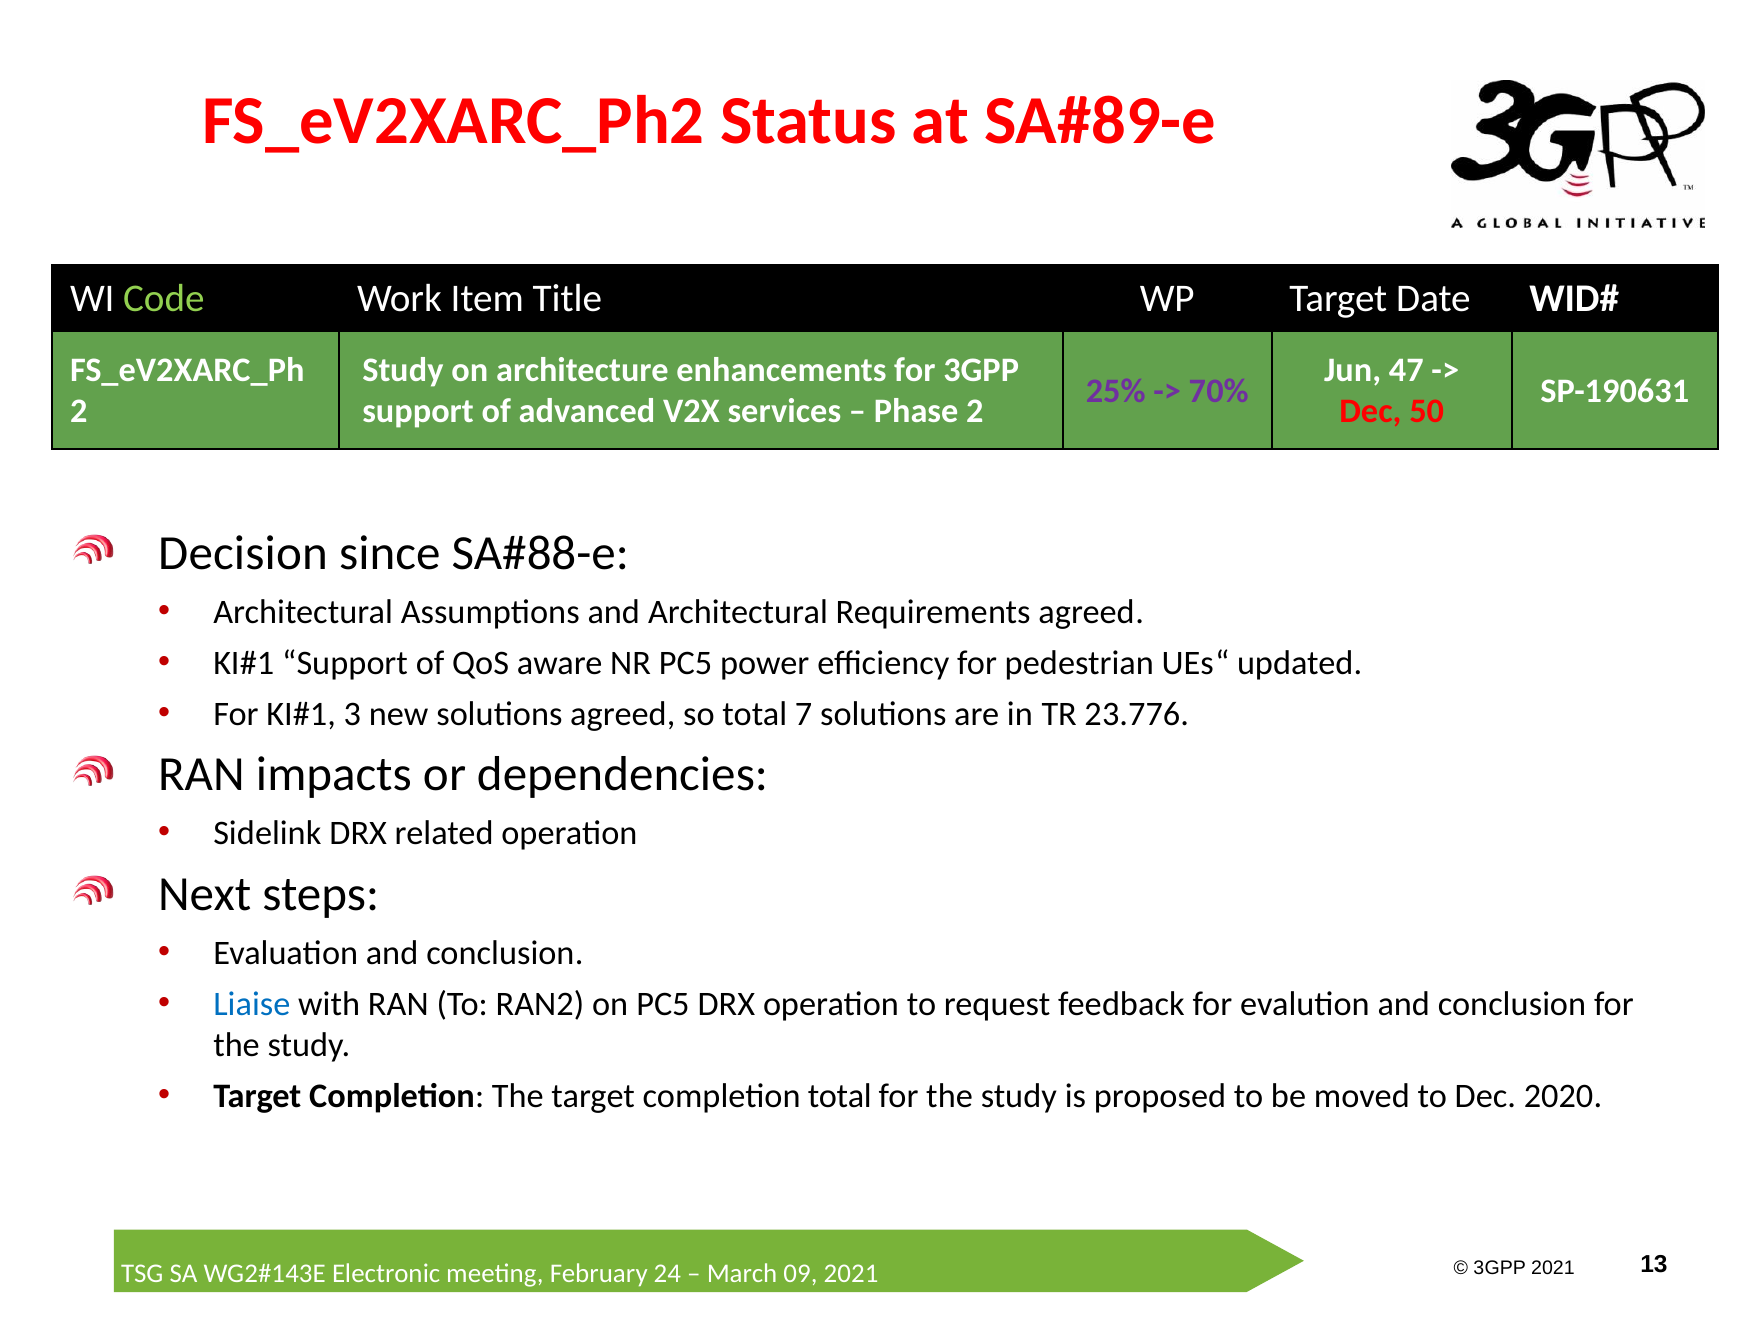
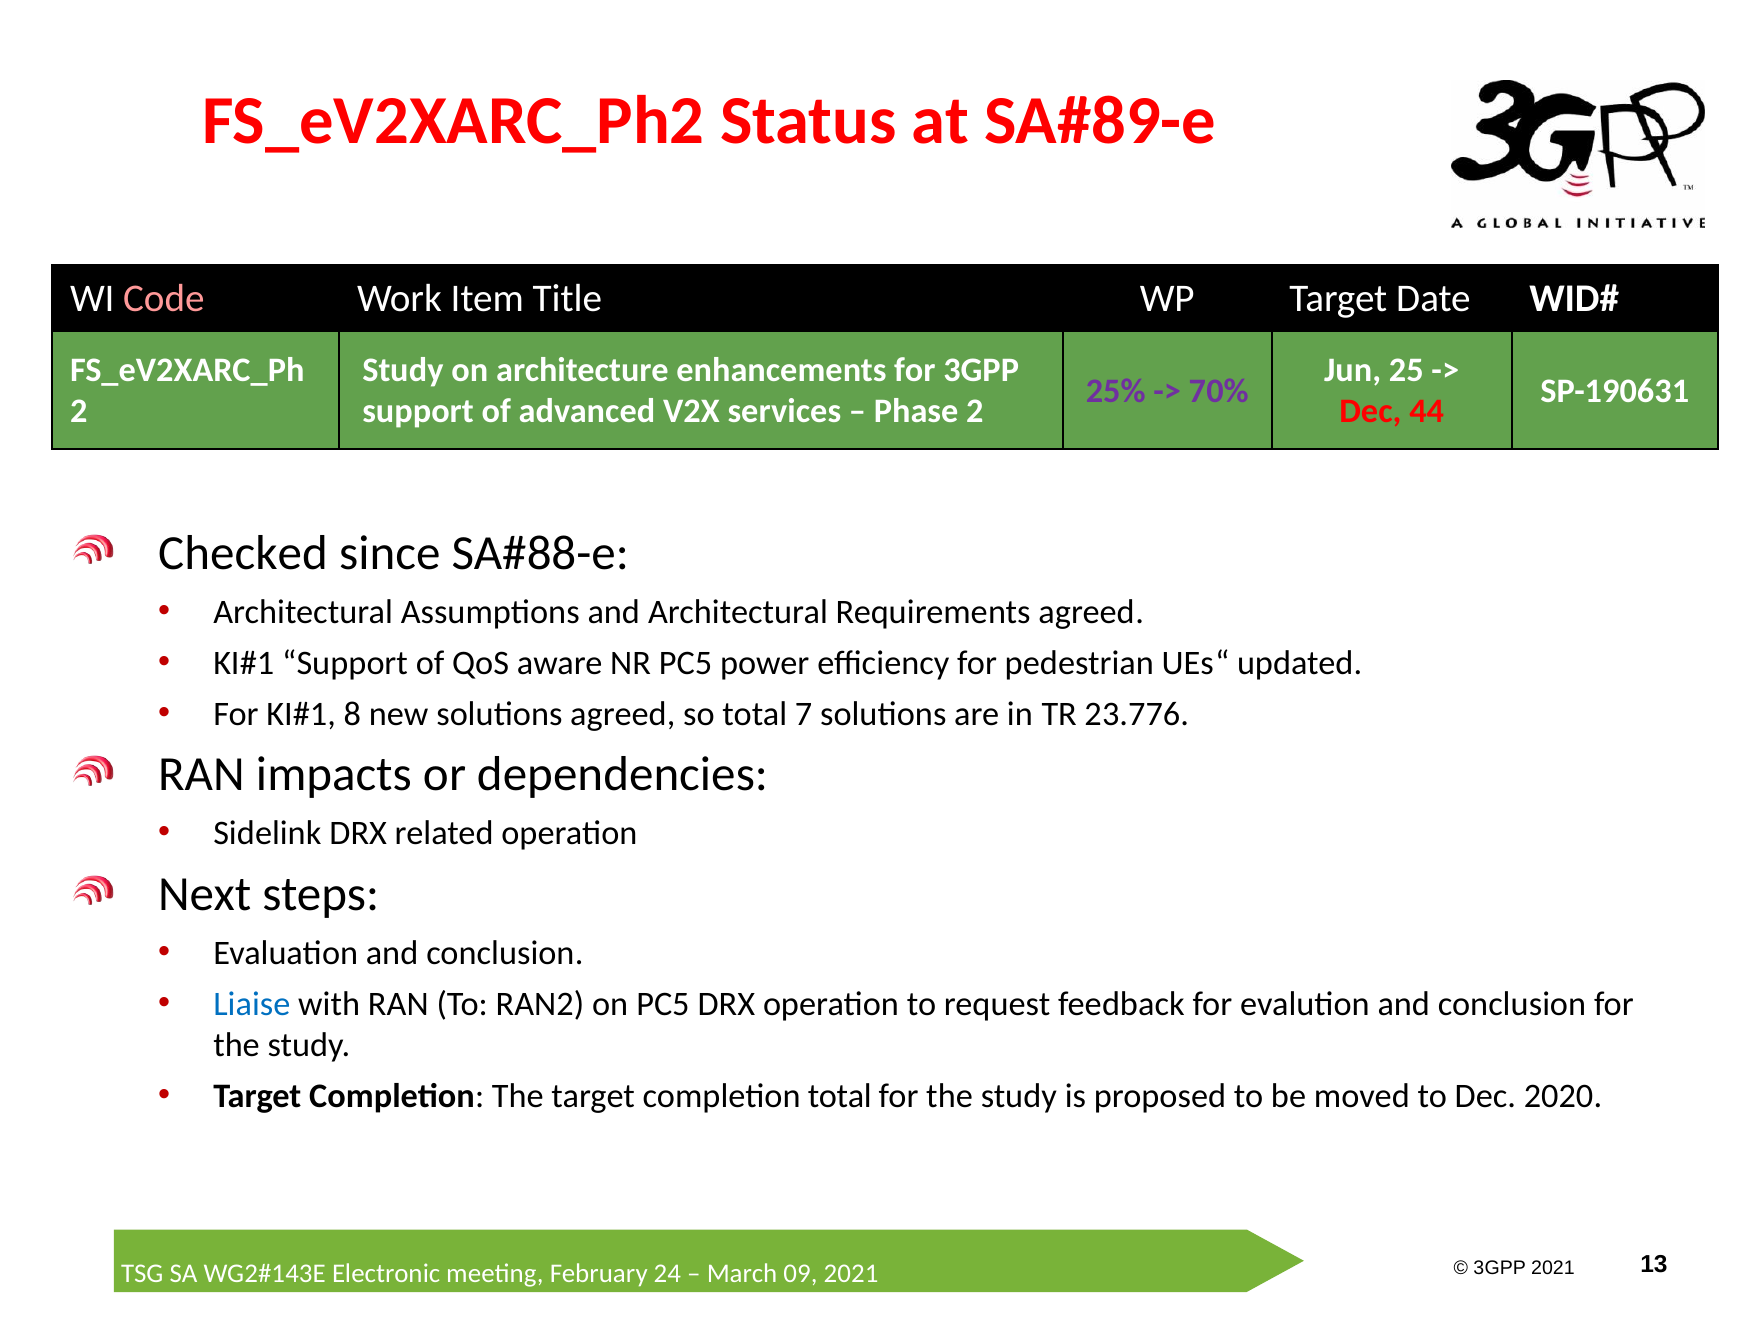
Code colour: light green -> pink (164, 299)
47: 47 -> 25 (1406, 370)
50: 50 -> 44 (1427, 412)
Decision: Decision -> Checked (243, 553)
3: 3 -> 8 (352, 714)
